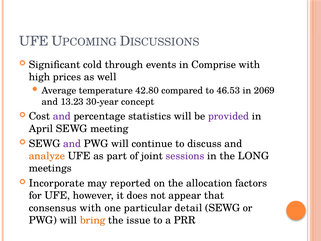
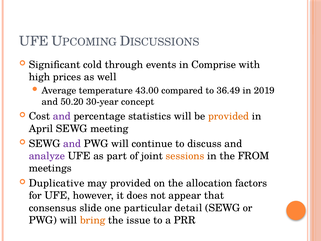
42.80: 42.80 -> 43.00 (147, 90)
46.53: 46.53 -> 36.49 (228, 90)
2069: 2069 -> 2019 (264, 90)
13.23: 13.23 -> 50.20 (72, 102)
provided colour: purple -> orange (229, 116)
analyze colour: orange -> purple (47, 156)
sessions colour: purple -> orange (185, 156)
LONG: LONG -> FROM (254, 156)
Incorporate: Incorporate -> Duplicative (57, 183)
may reported: reported -> provided (131, 183)
consensus with: with -> slide (91, 208)
